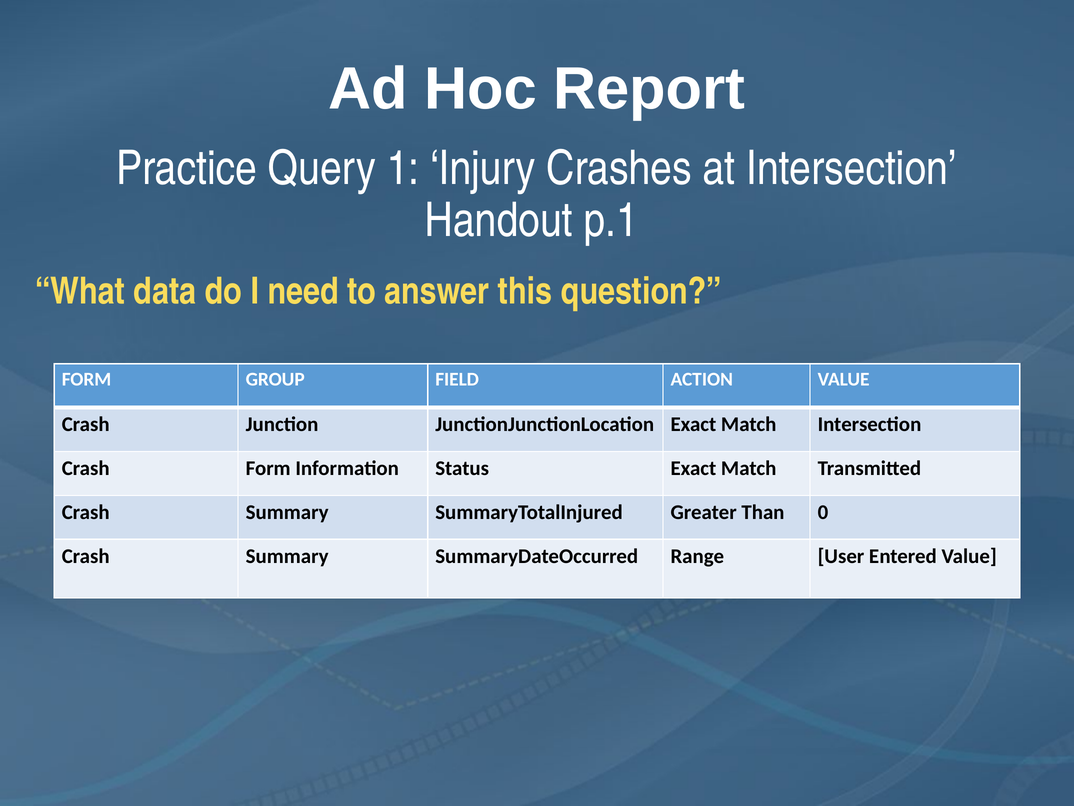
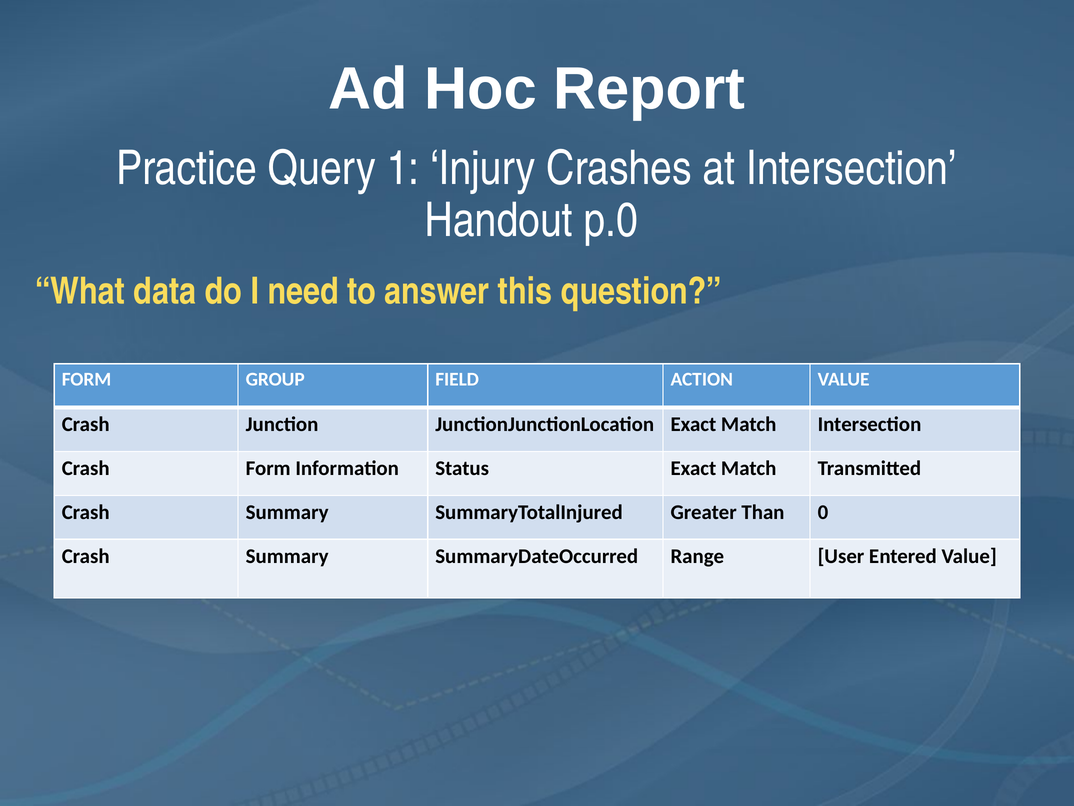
p.1: p.1 -> p.0 (611, 220)
